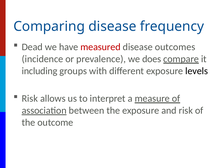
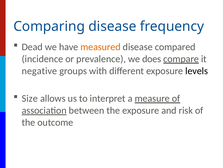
measured colour: red -> orange (100, 47)
outcomes: outcomes -> compared (175, 47)
including: including -> negative (39, 71)
Risk: Risk -> Size (30, 98)
